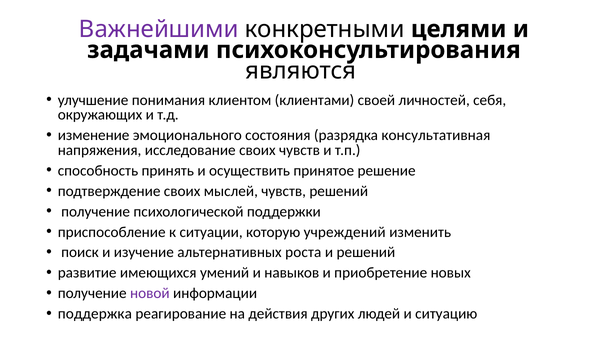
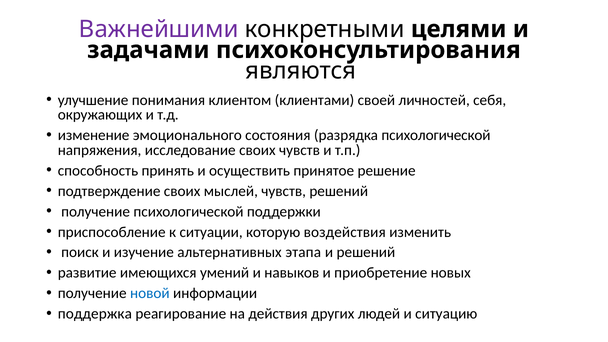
разрядка консультативная: консультативная -> психологической (436, 135)
учреждений: учреждений -> воздействия (345, 232)
роста: роста -> этапа (303, 252)
новой colour: purple -> blue (150, 293)
